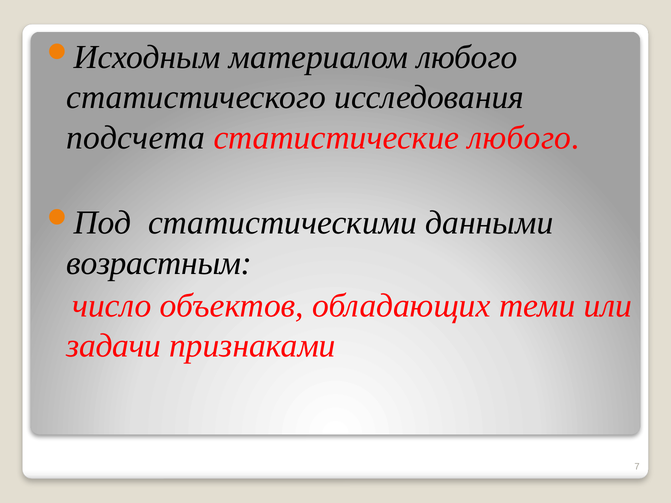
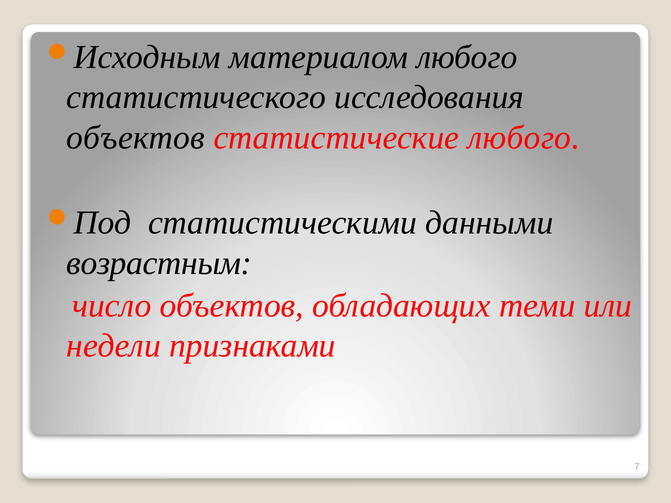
подсчета: подсчета -> объектов (136, 138)
задачи: задачи -> недели (114, 346)
